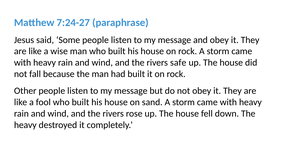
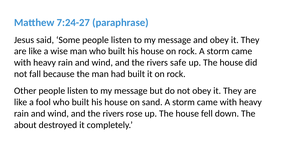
heavy: heavy -> about (25, 125)
